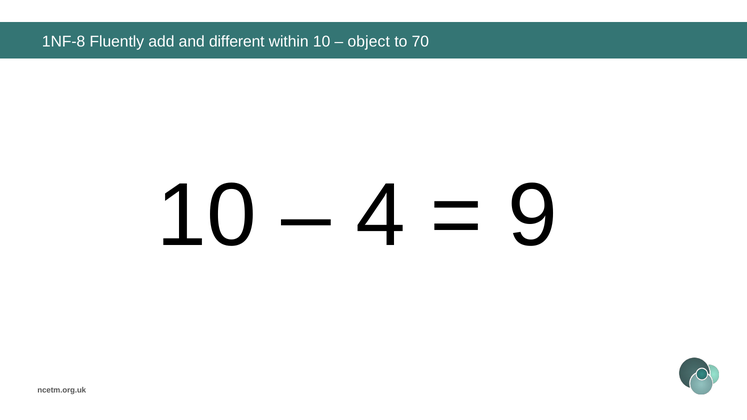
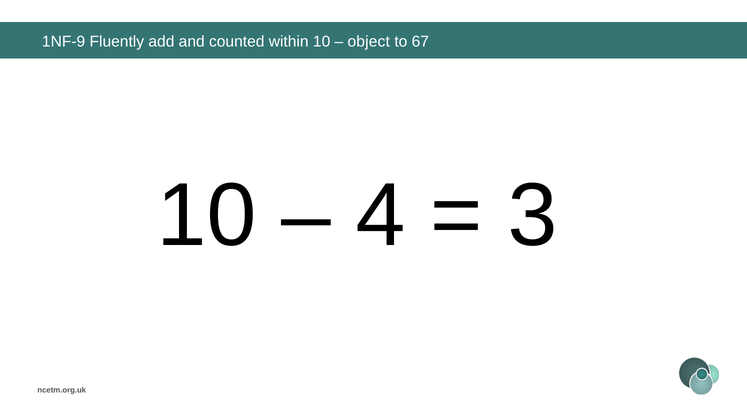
1NF-8: 1NF-8 -> 1NF-9 (64, 42)
different: different -> counted (237, 42)
70: 70 -> 67 (420, 42)
9: 9 -> 3 (533, 216)
